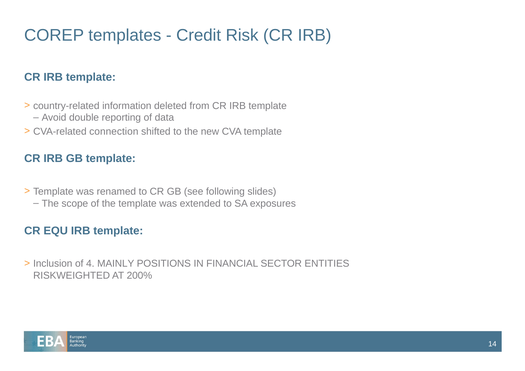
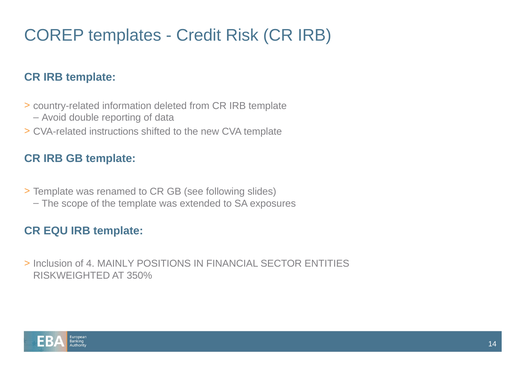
connection: connection -> instructions (114, 132)
200%: 200% -> 350% (139, 276)
